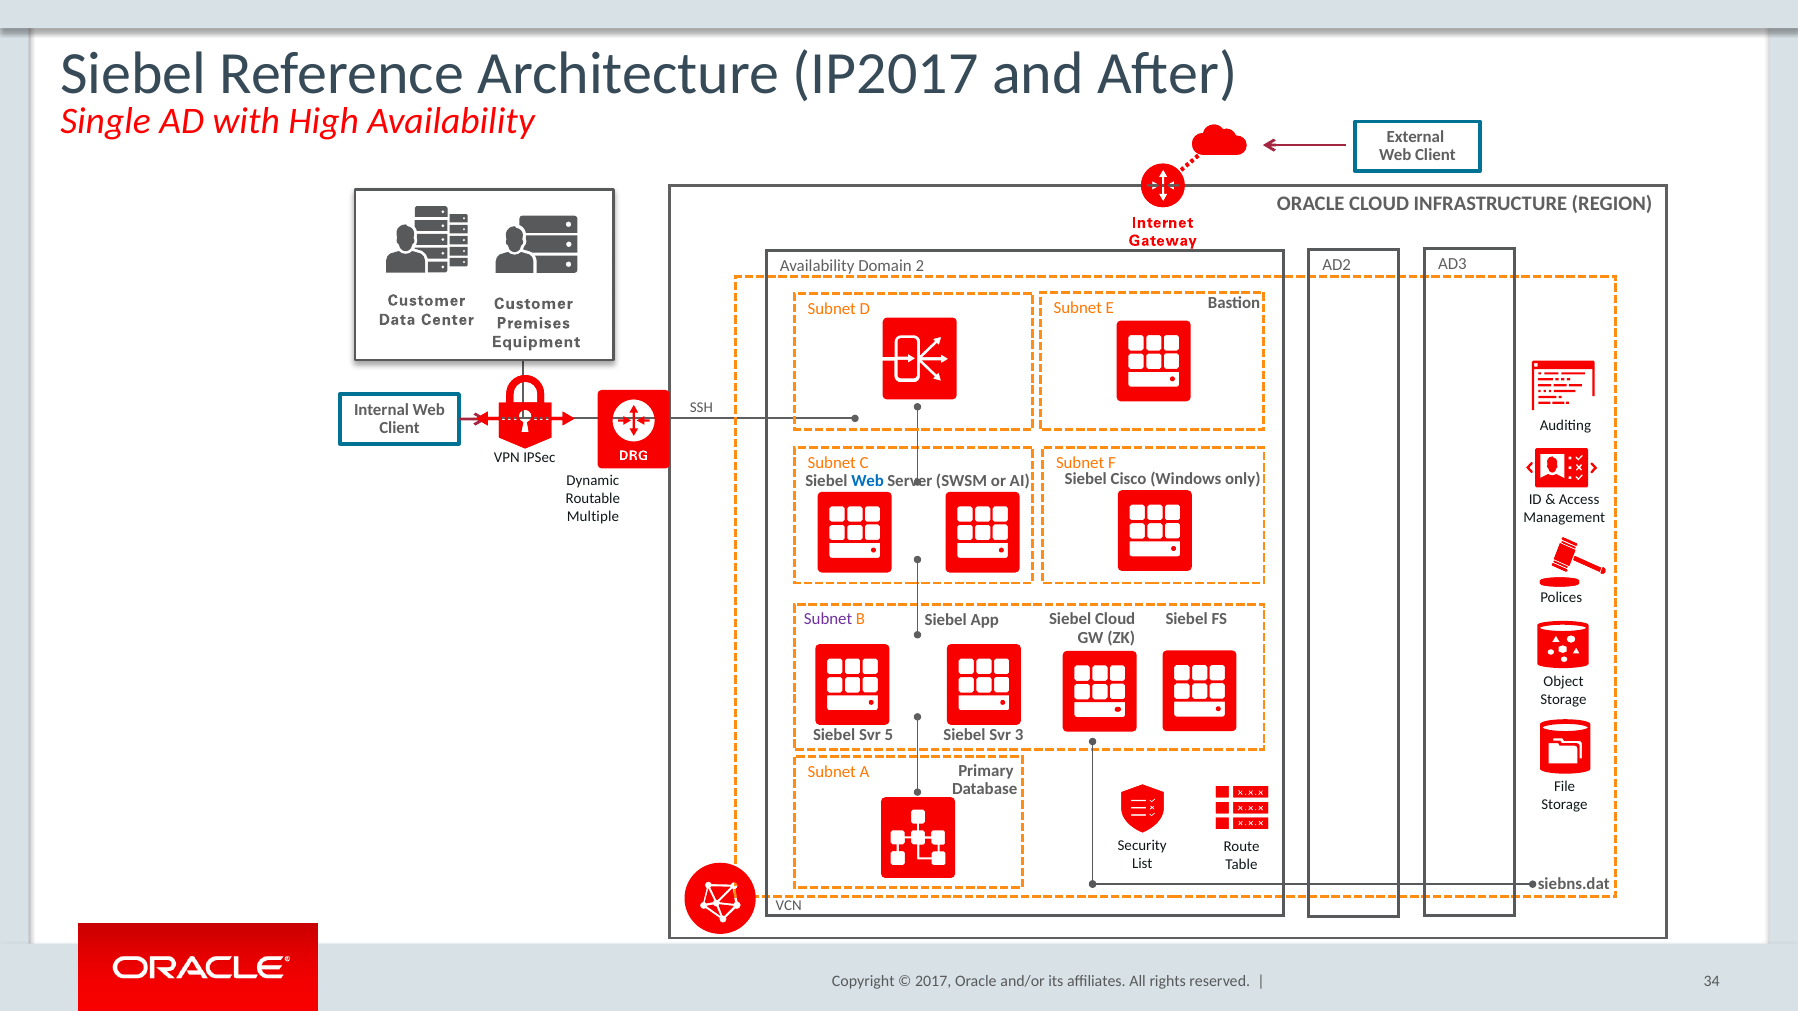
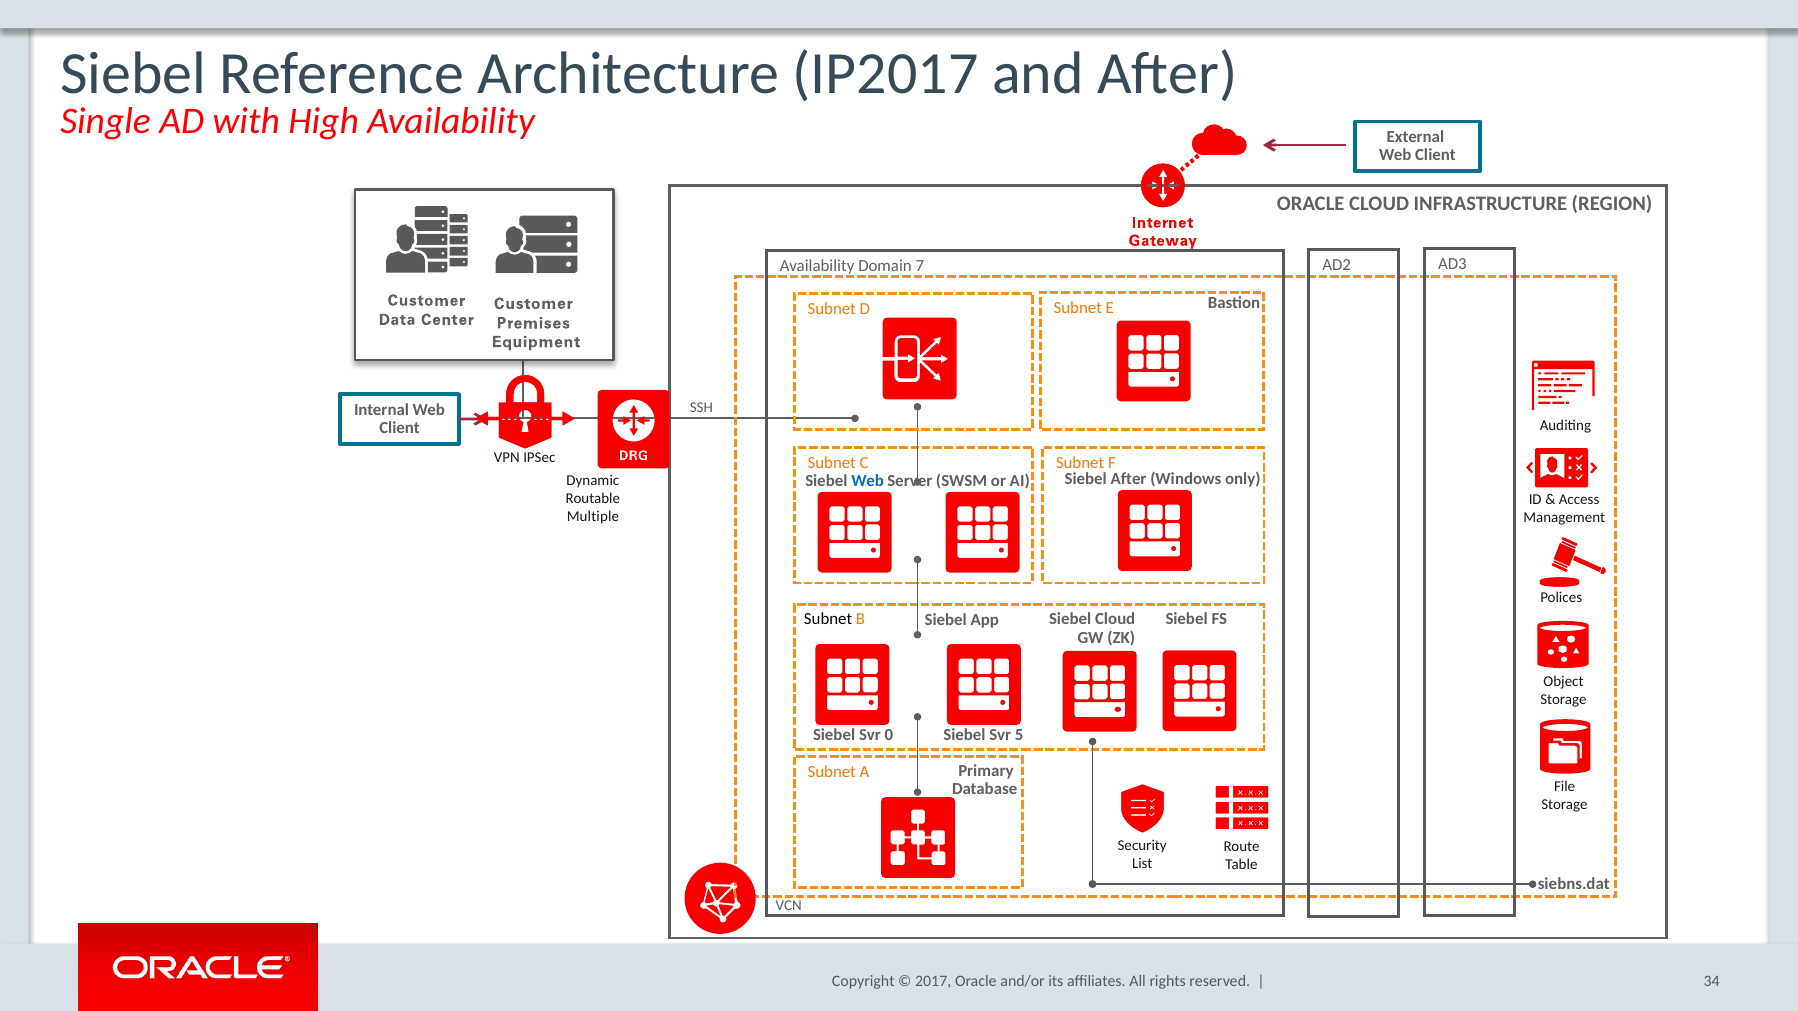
2: 2 -> 7 (920, 267)
Siebel Cisco: Cisco -> After (1129, 480)
Subnet colour: purple -> black (828, 620)
5: 5 -> 0 (889, 735)
3: 3 -> 5 (1019, 735)
